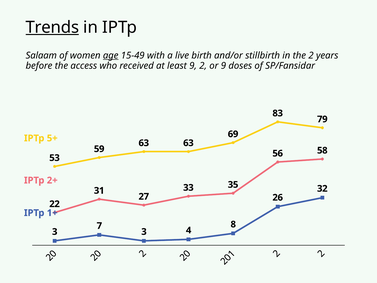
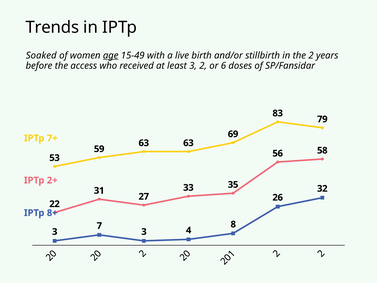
Trends underline: present -> none (52, 27)
Salaam: Salaam -> Soaked (41, 55)
least 9: 9 -> 3 (193, 66)
or 9: 9 -> 6 (223, 66)
5+: 5+ -> 7+ (52, 138)
1+: 1+ -> 8+ (52, 213)
